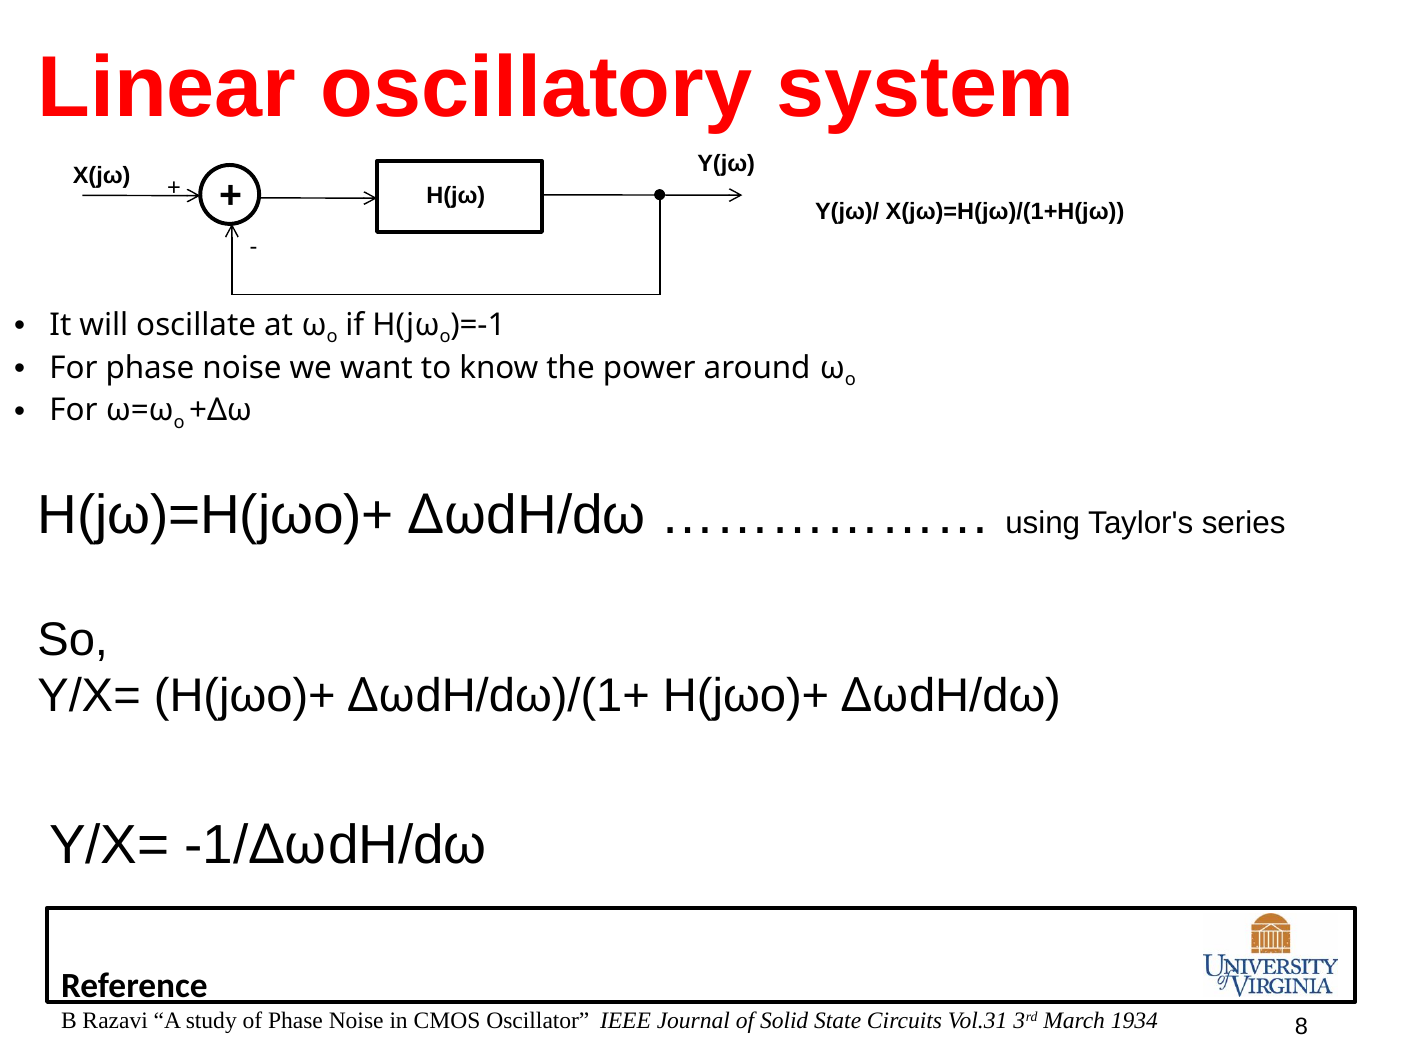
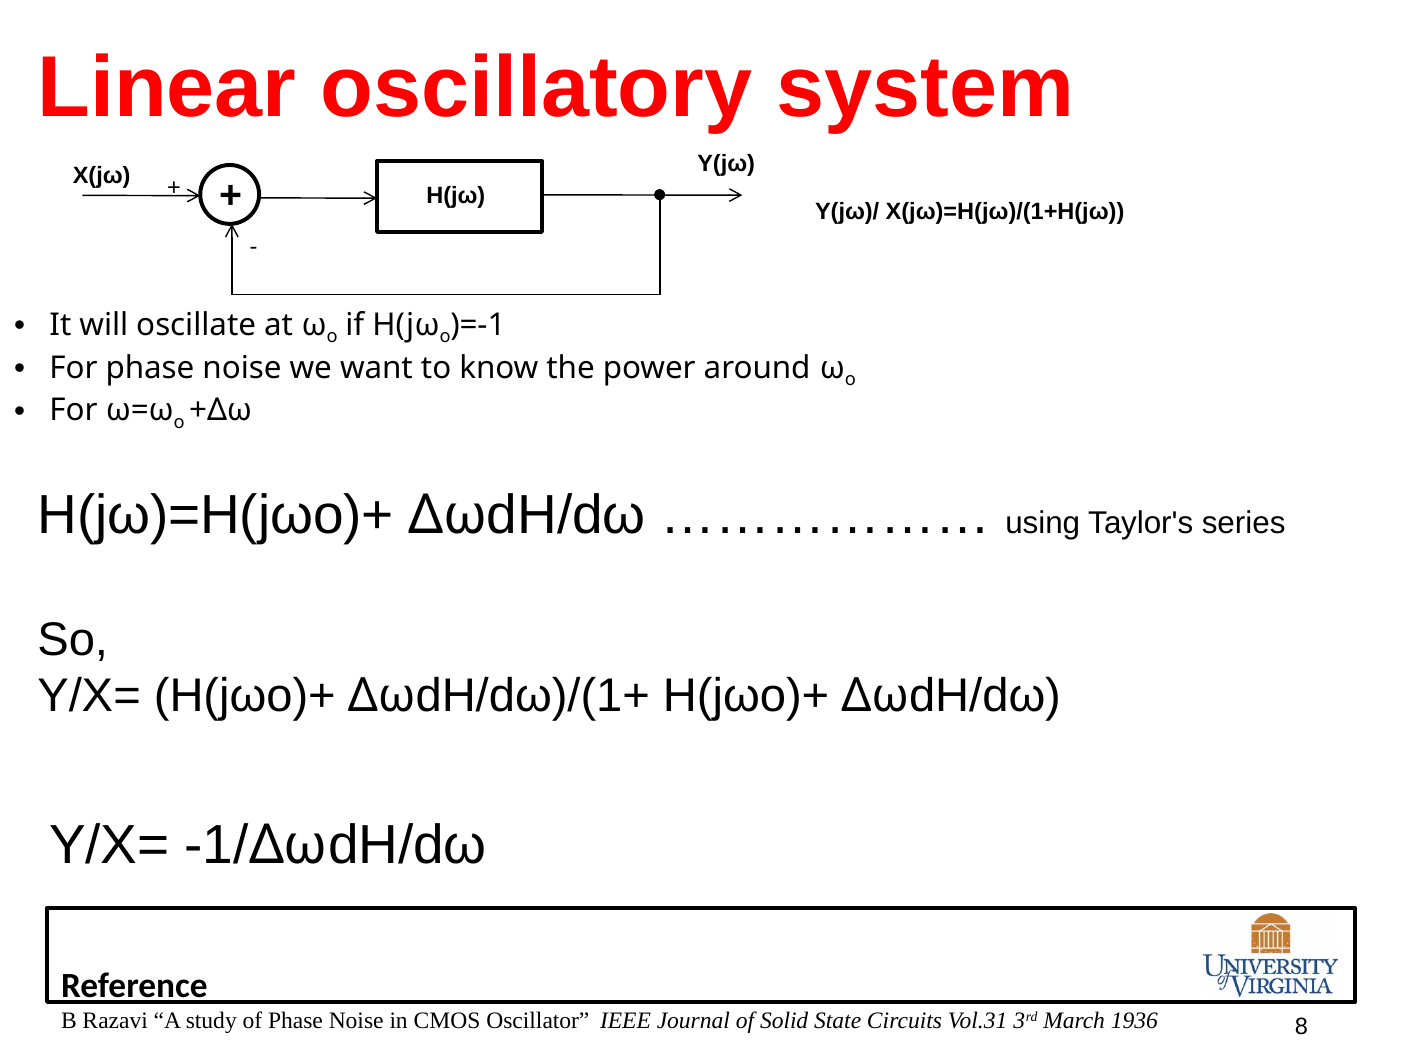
1934: 1934 -> 1936 (1134, 1020)
